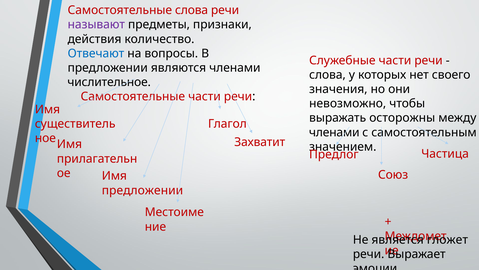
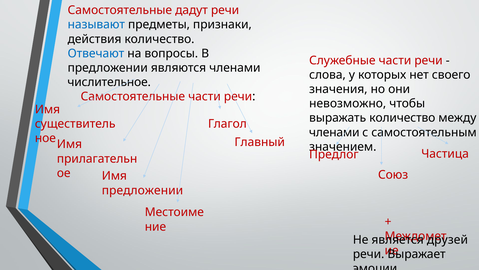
Самостоятельные слова: слова -> дадут (192, 10)
называют colour: purple -> blue (96, 25)
выражать осторожны: осторожны -> количество (402, 118)
Захватит: Захватит -> Главный (260, 142)
гложет: гложет -> друзей (447, 239)
